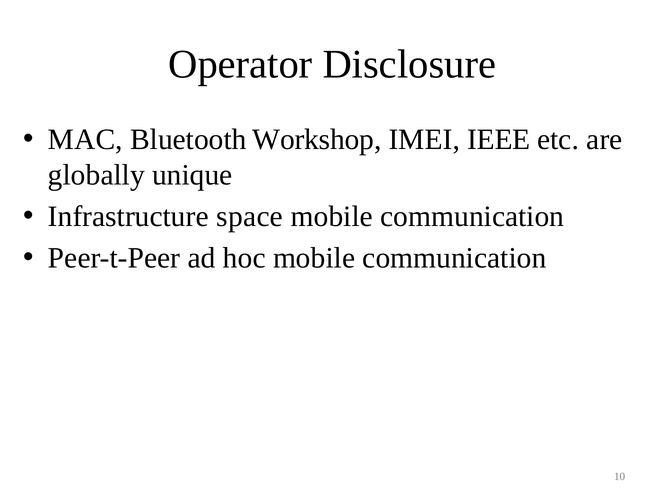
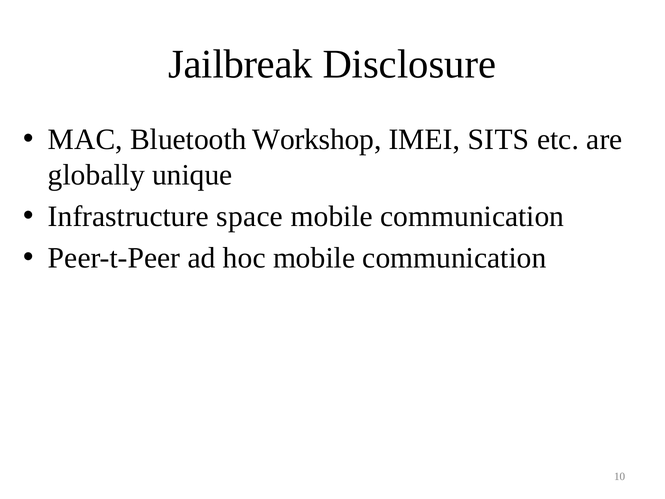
Operator: Operator -> Jailbreak (240, 64)
IEEE: IEEE -> SITS (498, 140)
